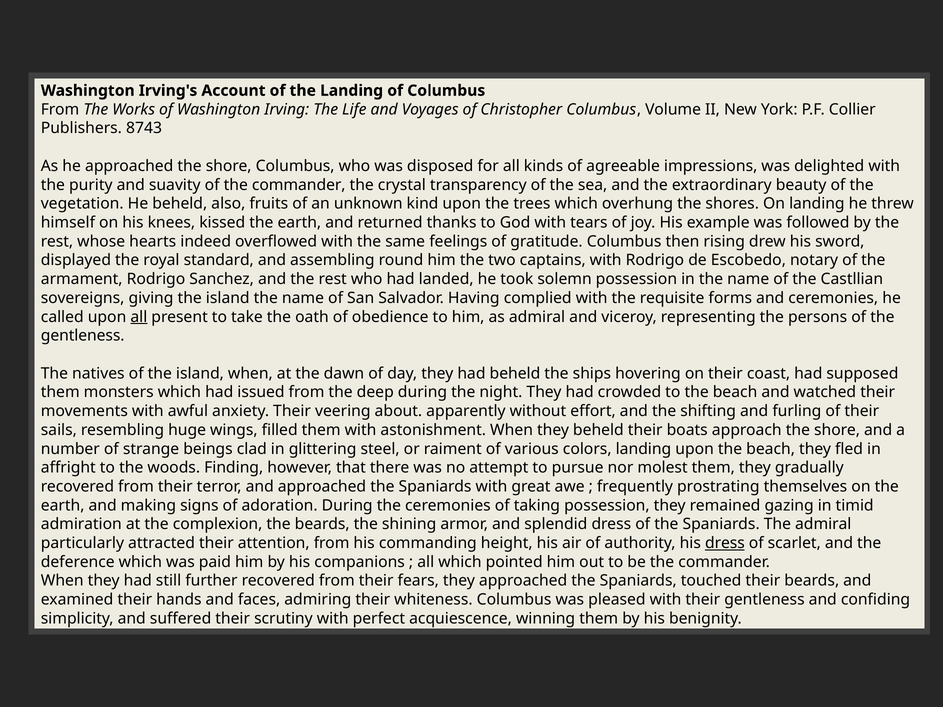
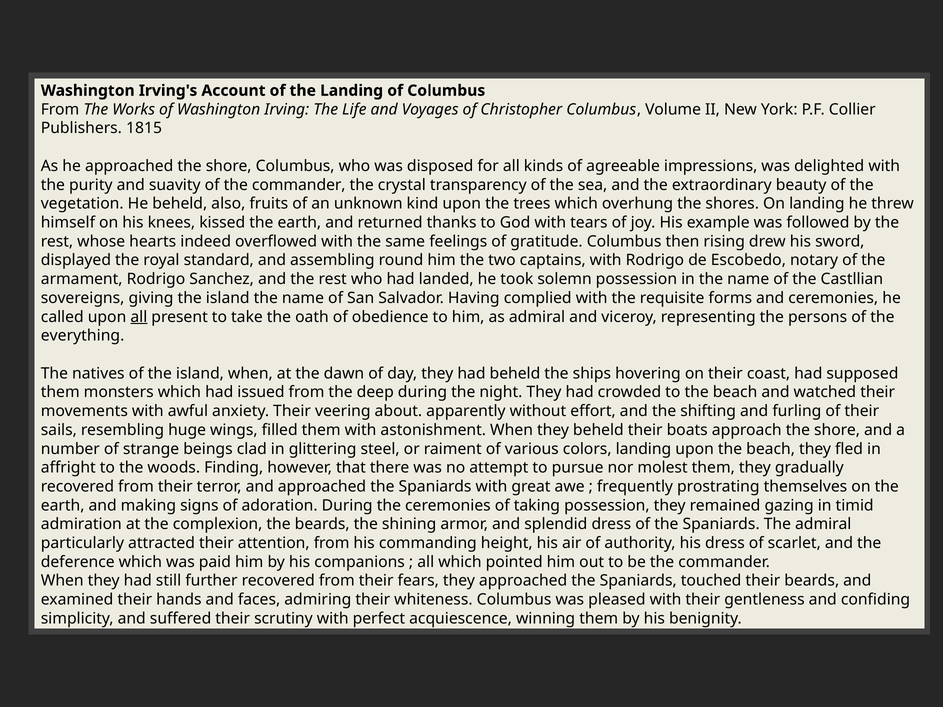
8743: 8743 -> 1815 (144, 128)
gentleness: gentleness -> everything (83, 336)
dress underline: present -> none (725, 543)
